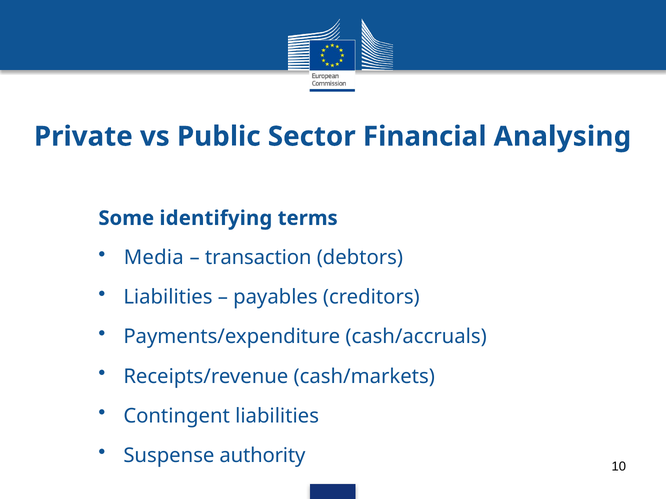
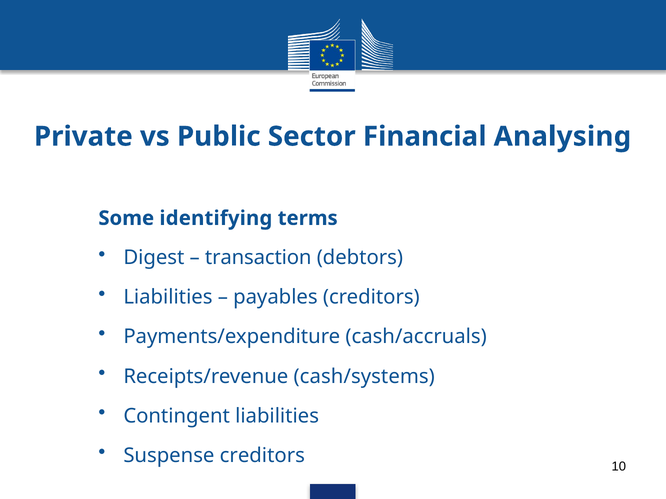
Media: Media -> Digest (154, 258)
cash/markets: cash/markets -> cash/systems (364, 377)
Suspense authority: authority -> creditors (262, 456)
